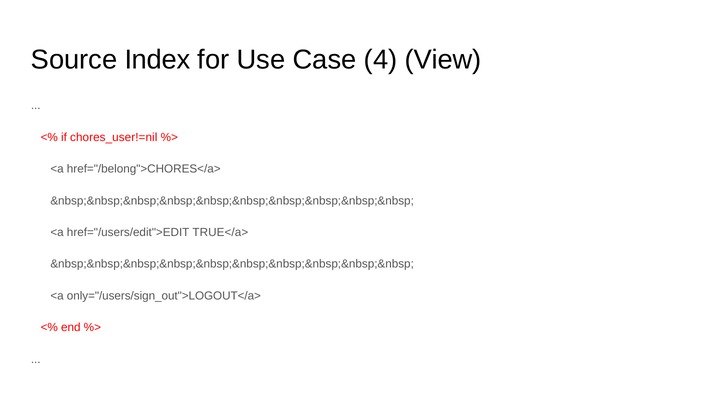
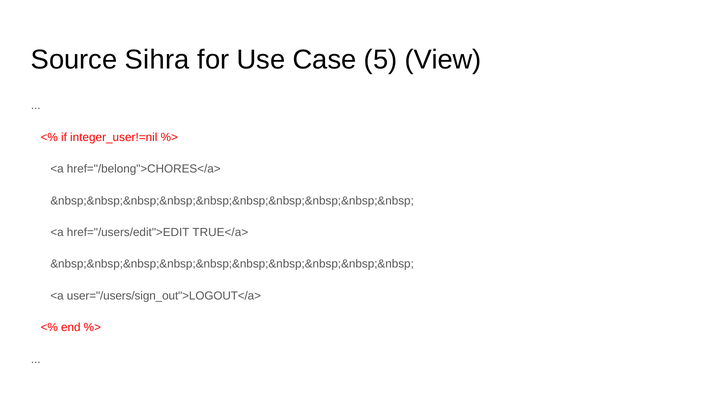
Index: Index -> Sihra (157, 59)
4: 4 -> 5 (381, 59)
chores_user!=nil: chores_user!=nil -> integer_user!=nil (114, 137)
only="/users/sign_out">LOGOUT</a>: only="/users/sign_out">LOGOUT</a> -> user="/users/sign_out">LOGOUT</a> (164, 296)
